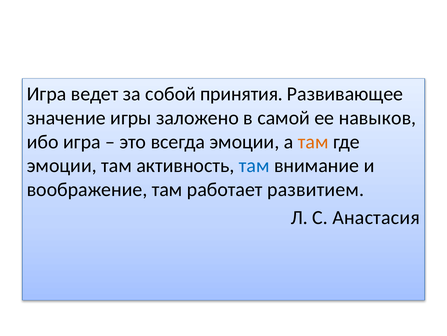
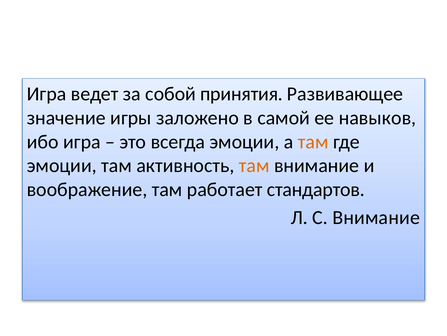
там colour: blue -> orange (254, 165)
развитием: развитием -> стандартов (316, 189)
С Анастасия: Анастасия -> Внимание (376, 217)
